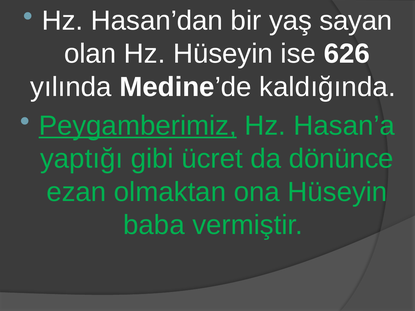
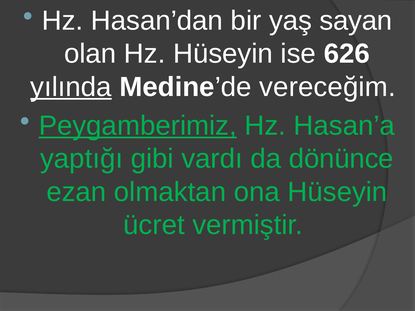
yılında underline: none -> present (71, 87)
kaldığında: kaldığında -> vereceğim (327, 87)
ücret: ücret -> vardı (212, 159)
baba: baba -> ücret (154, 225)
